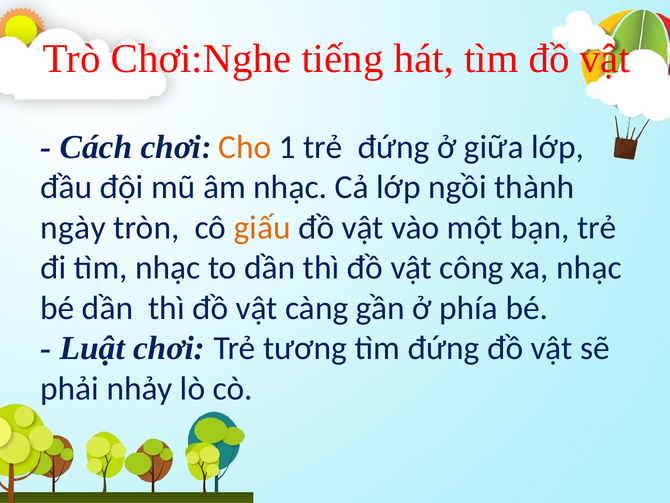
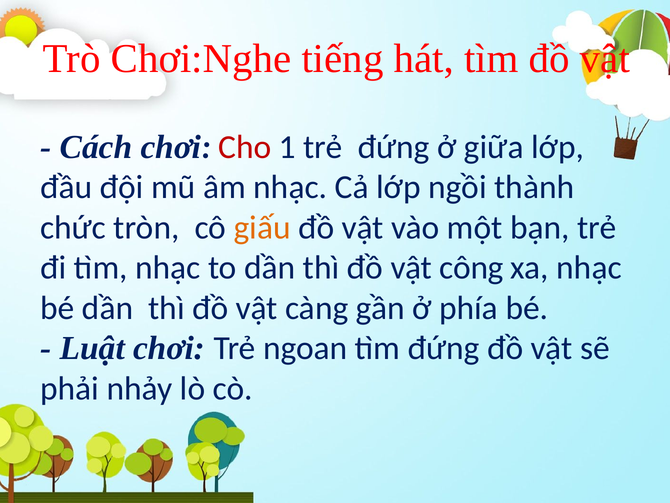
Cho colour: orange -> red (245, 147)
ngày: ngày -> chức (73, 227)
tương: tương -> ngoan (305, 348)
